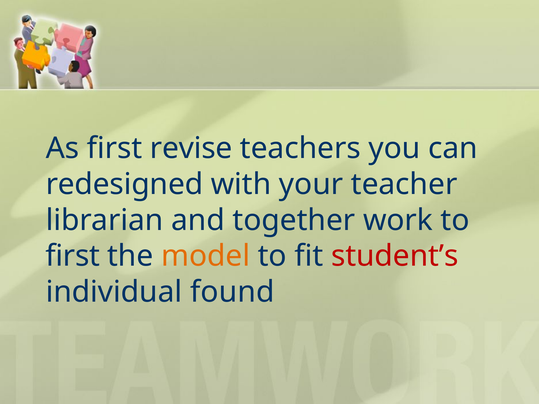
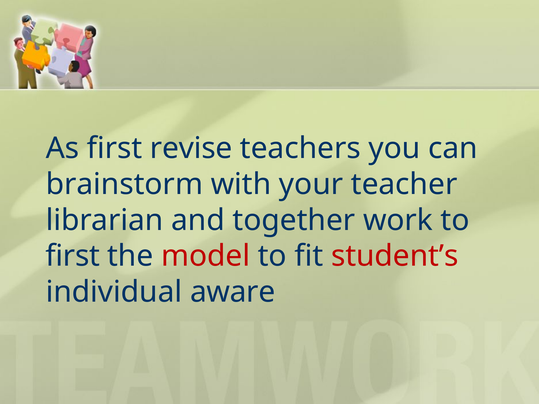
redesigned: redesigned -> brainstorm (124, 184)
model colour: orange -> red (206, 256)
found: found -> aware (233, 292)
